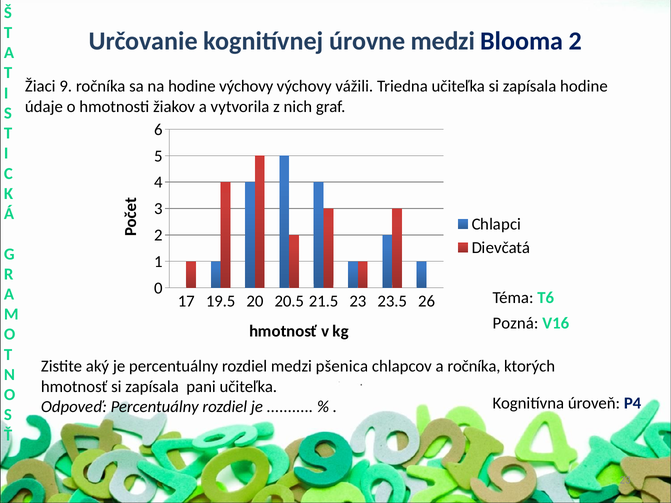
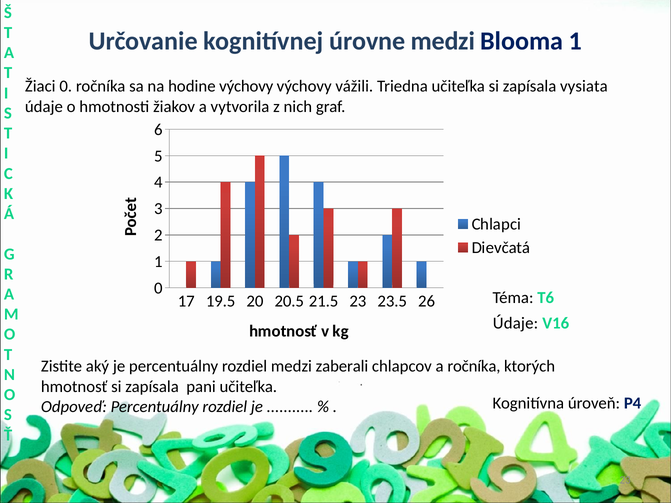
Blooma 2: 2 -> 1 (576, 41)
Žiaci 9: 9 -> 0 (66, 87)
zapísala hodine: hodine -> vysiata (584, 87)
Pozná: Pozná -> Údaje (515, 324)
pšenica: pšenica -> zaberali (342, 367)
